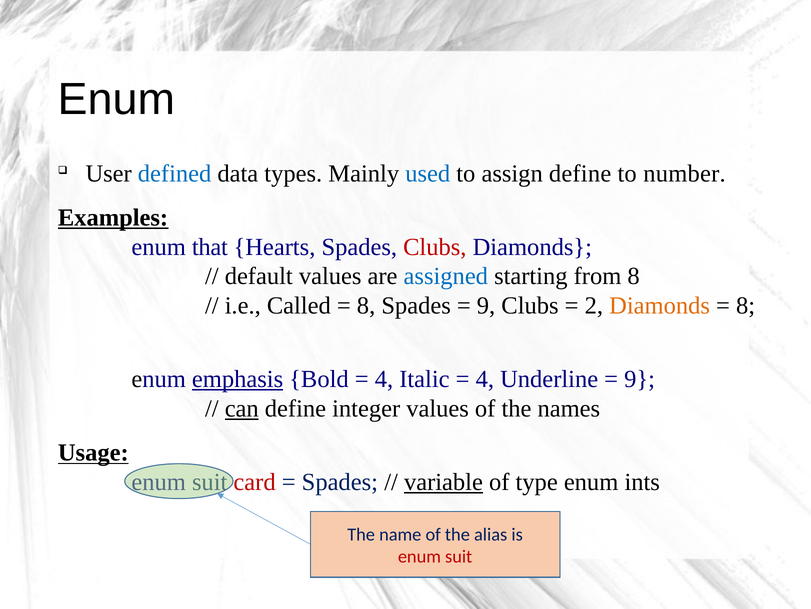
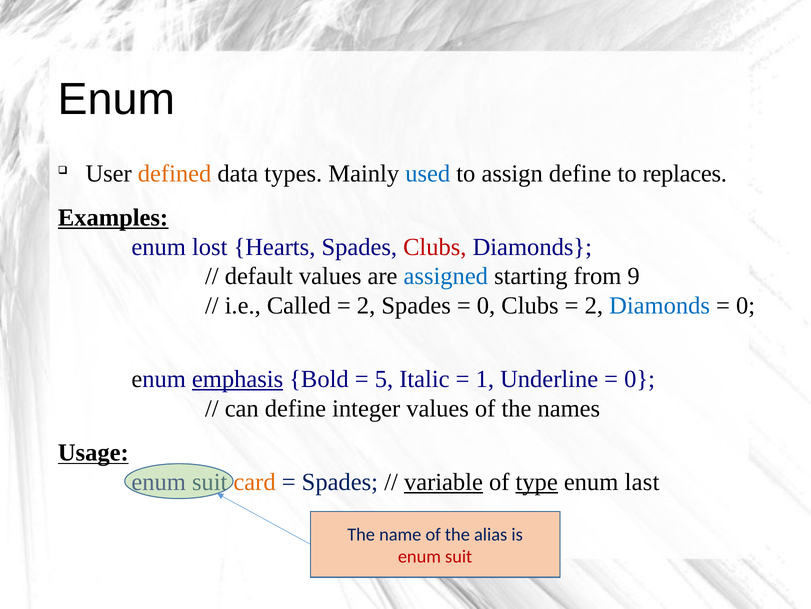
defined colour: blue -> orange (175, 173)
number: number -> replaces (685, 173)
that: that -> lost (210, 247)
from 8: 8 -> 9 (634, 276)
8: 8 -> 2 (366, 305)
9: 9 -> 0 (486, 305)
Diamonds colour: orange -> blue (660, 305)
8: 8 -> 0 (746, 305)
4: 4 -> 5 (384, 379)
4: 4 -> 1 (485, 379)
9: 9 -> 0 (640, 379)
can underline: present -> none (242, 408)
card colour: red -> orange (255, 482)
type underline: none -> present (537, 482)
ints: ints -> last (642, 482)
